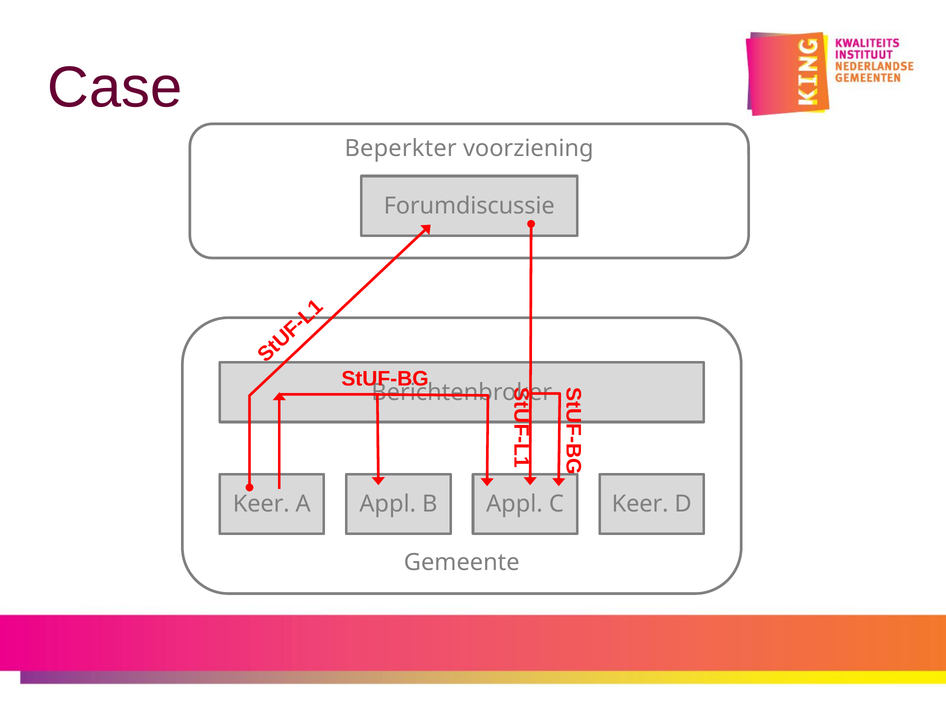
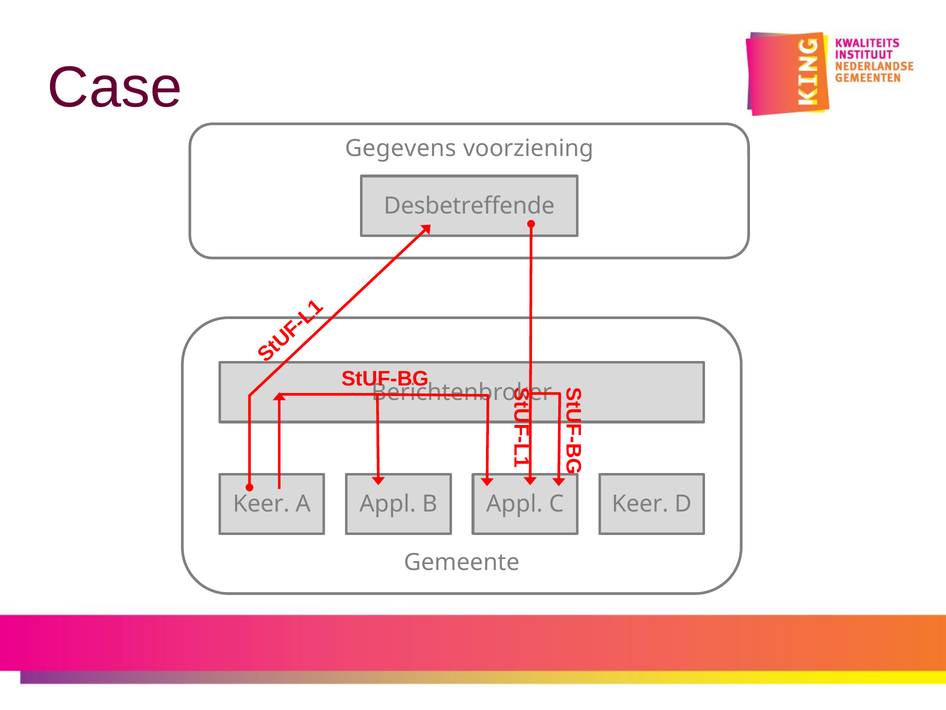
Beperkter: Beperkter -> Gegevens (401, 148)
Forumdiscussie: Forumdiscussie -> Desbetreffende (469, 206)
